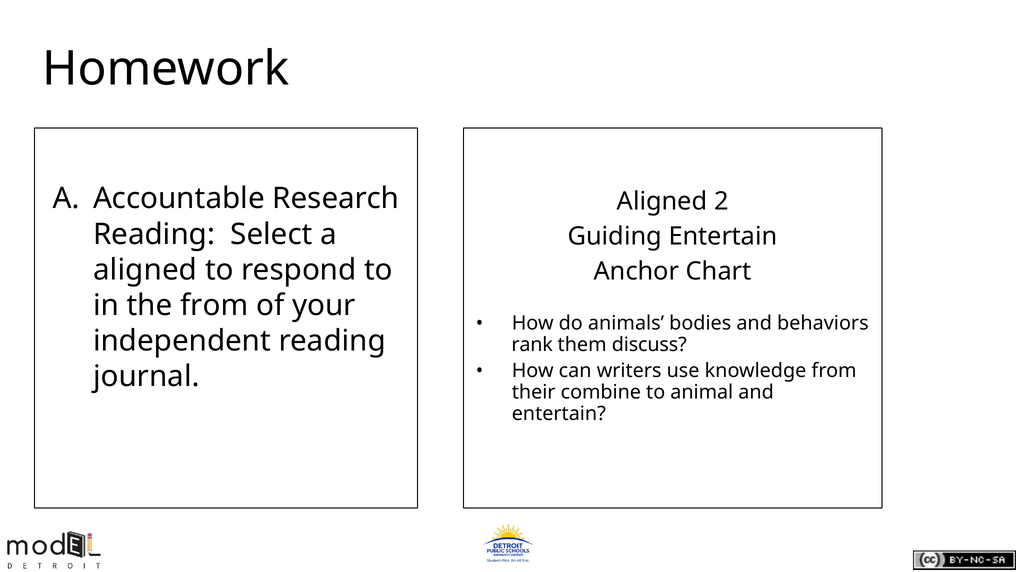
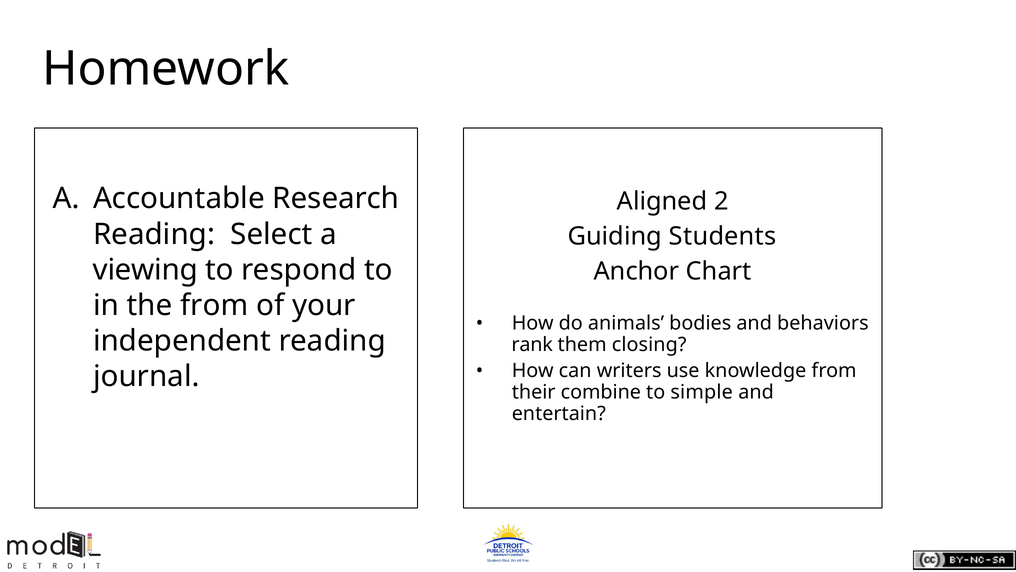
Guiding Entertain: Entertain -> Students (723, 236)
aligned: aligned -> viewing (145, 270)
discuss: discuss -> closing (649, 344)
animal: animal -> simple (702, 392)
